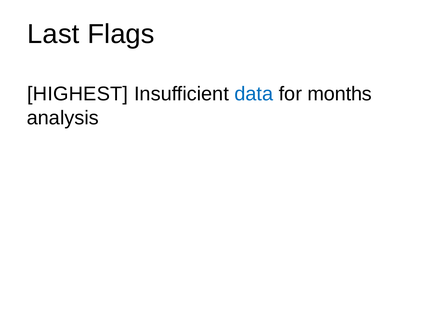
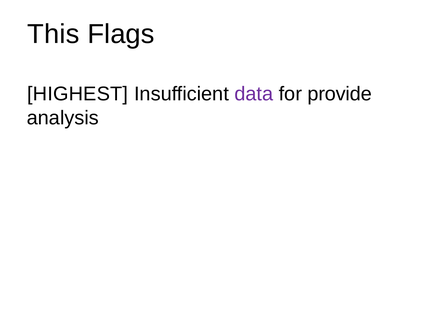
Last: Last -> This (53, 34)
data colour: blue -> purple (254, 94)
months: months -> provide (340, 94)
